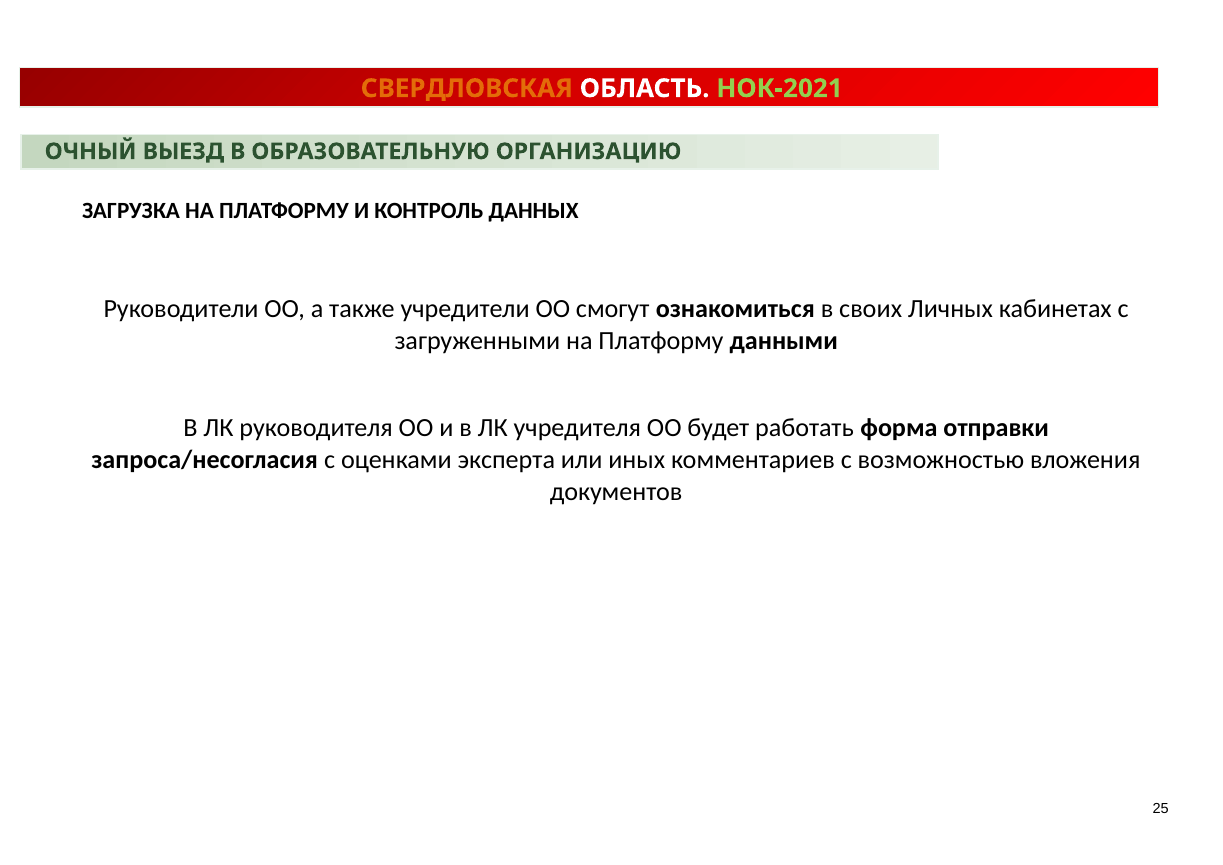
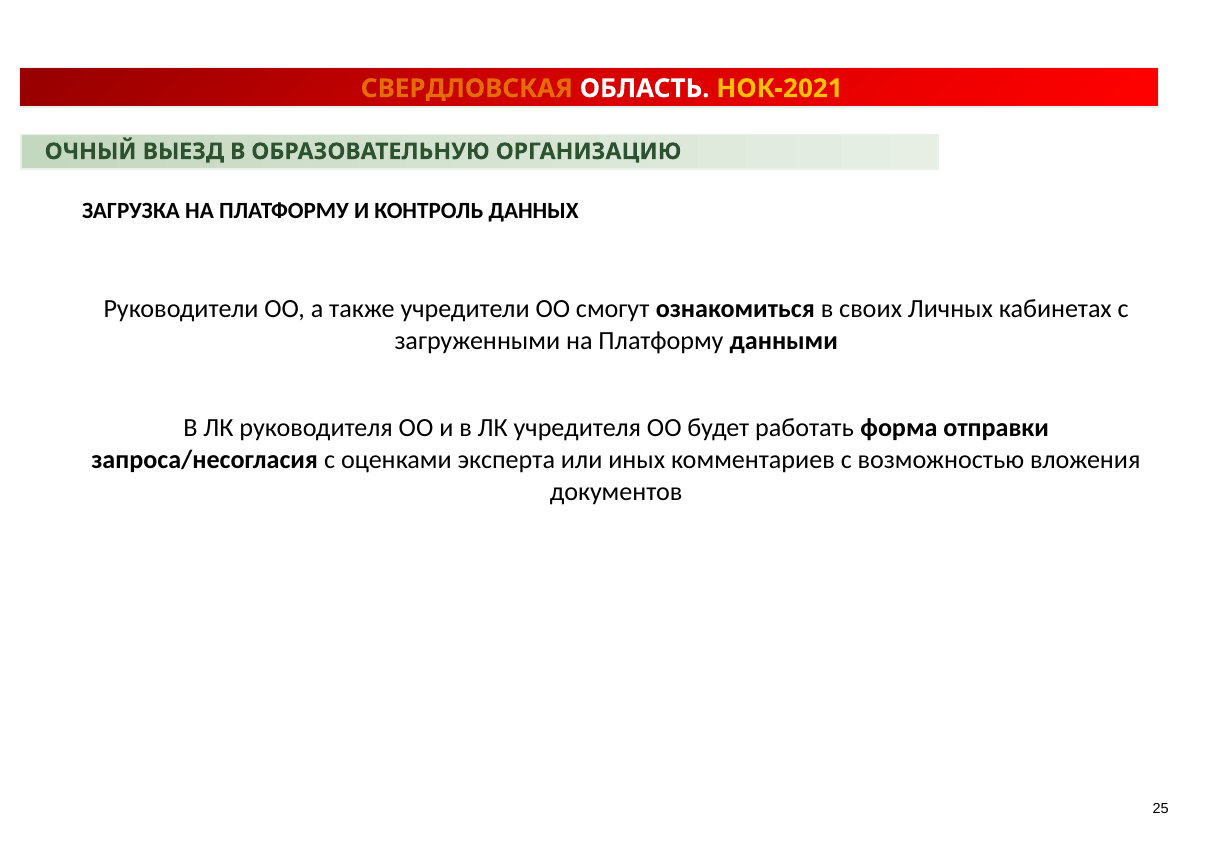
НОК-2021 colour: light green -> yellow (780, 88)
